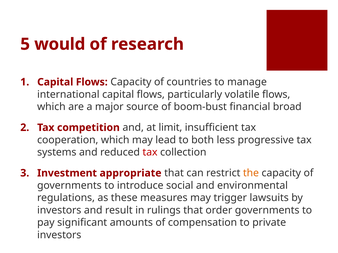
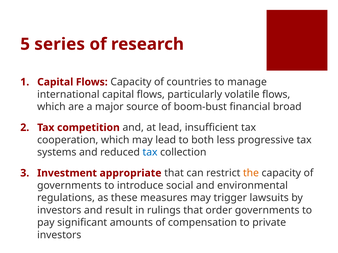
would: would -> series (60, 44)
at limit: limit -> lead (170, 128)
tax colour: red -> blue (150, 153)
